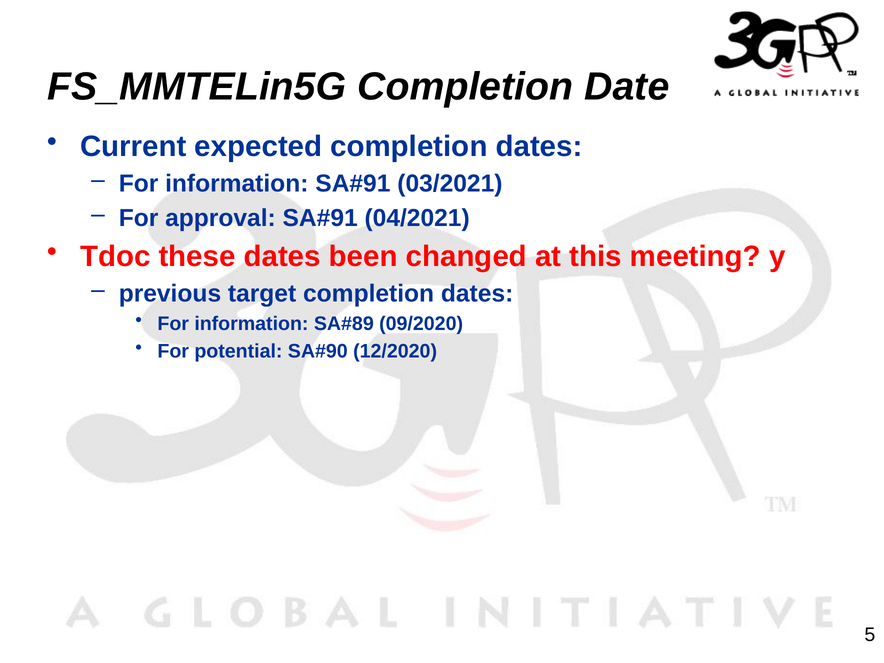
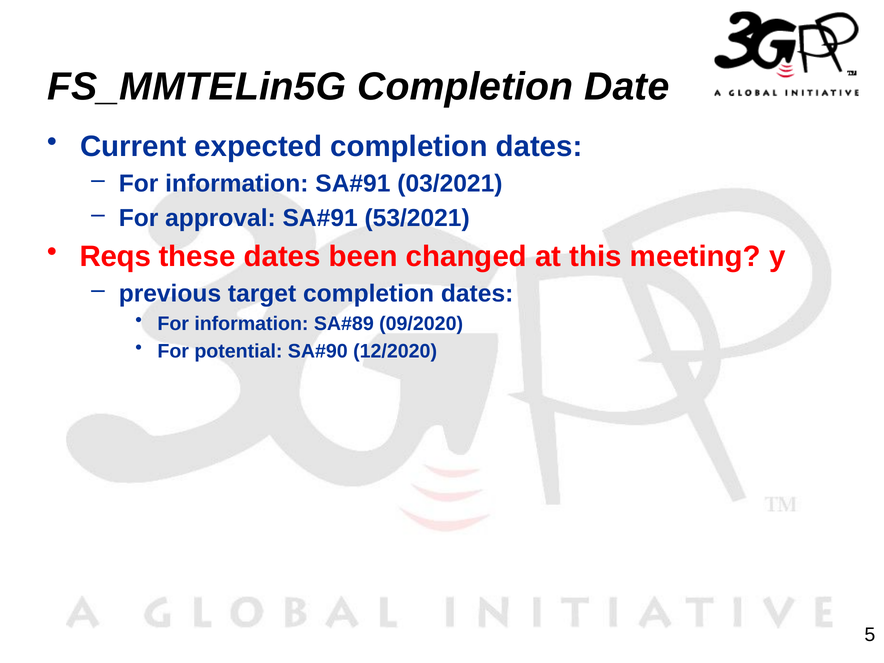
04/2021: 04/2021 -> 53/2021 (417, 218)
Tdoc: Tdoc -> Reqs (115, 257)
